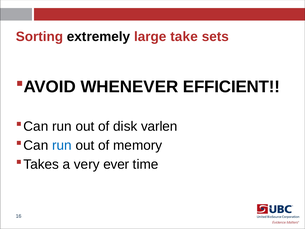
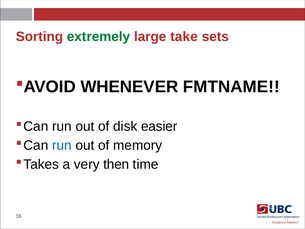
extremely colour: black -> green (99, 37)
EFFICIENT: EFFICIENT -> FMTNAME (231, 87)
varlen: varlen -> easier (159, 126)
ever: ever -> then (116, 164)
